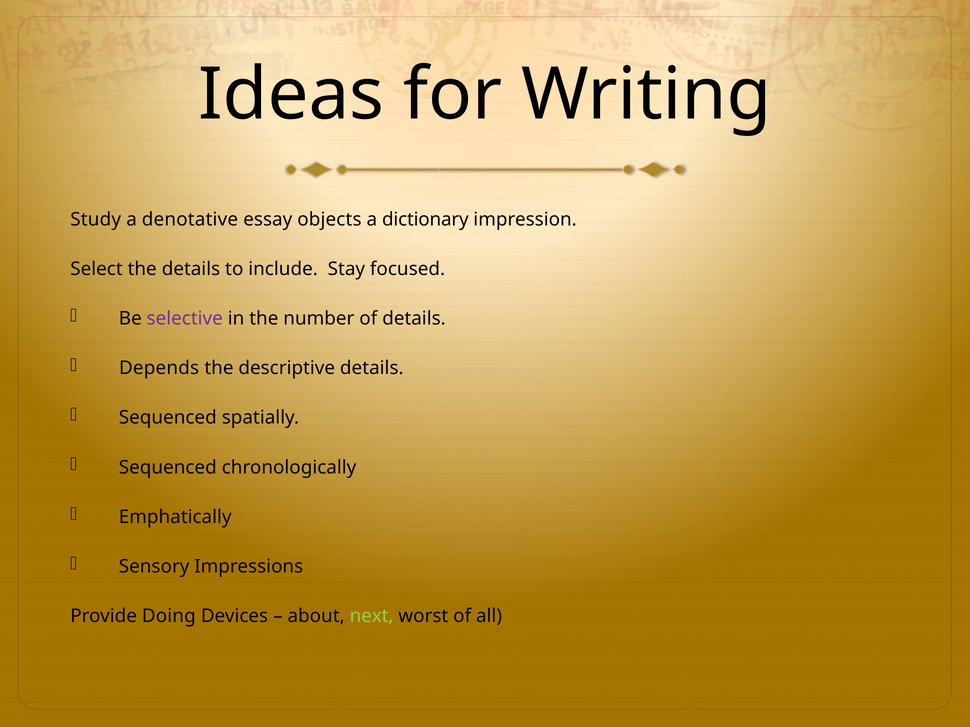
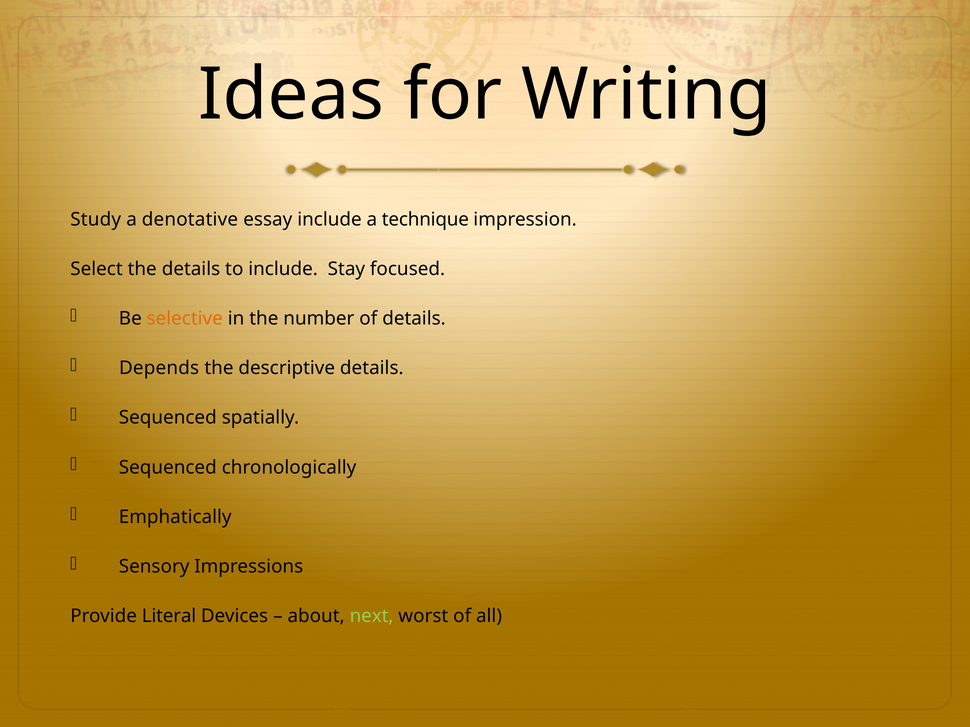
essay objects: objects -> include (329, 220)
dictionary: dictionary -> technique (425, 220)
selective colour: purple -> orange (185, 319)
Doing: Doing -> Literal (169, 616)
